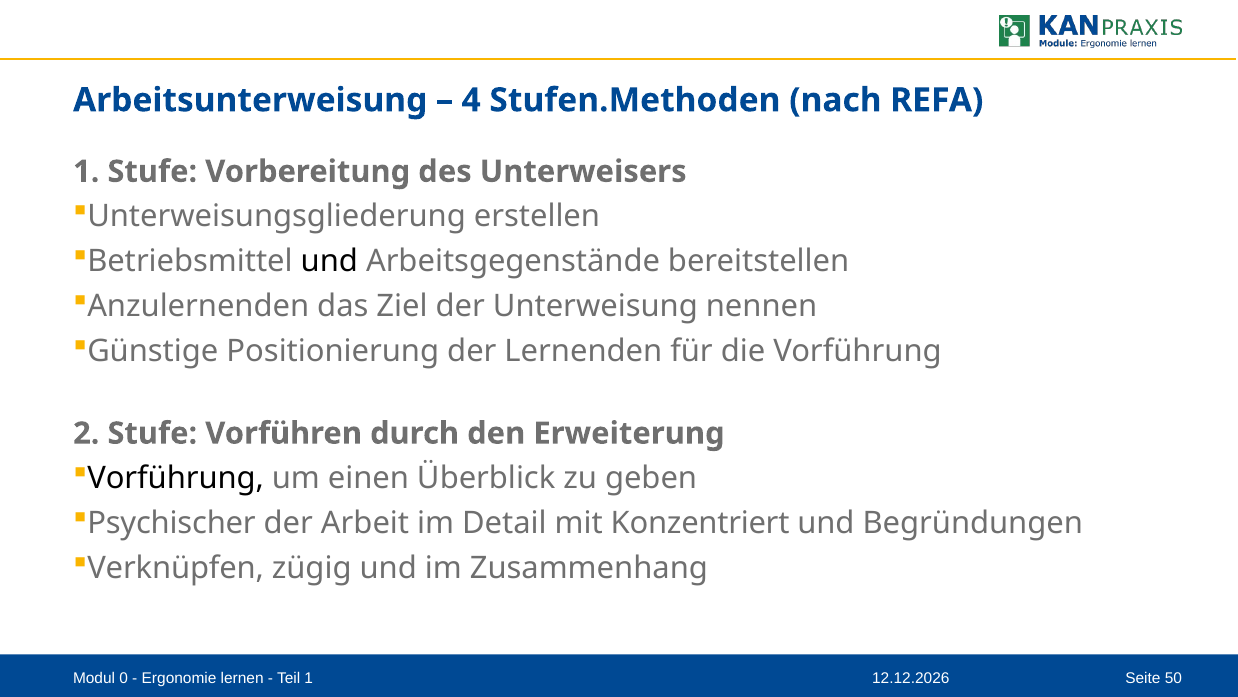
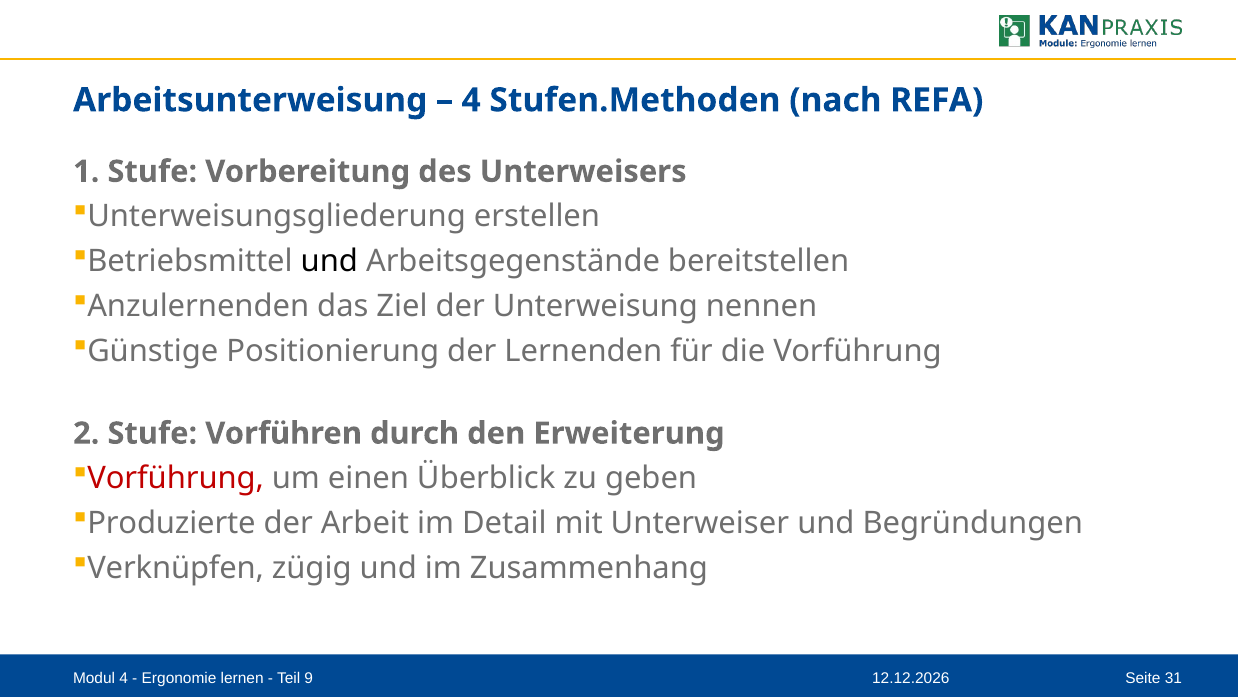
Vorführung colour: black -> red (176, 478)
Psychischer: Psychischer -> Produzierte (171, 523)
Konzentriert: Konzentriert -> Unterweiser (700, 523)
Modul 0: 0 -> 4 (124, 678)
Teil 1: 1 -> 9 (309, 678)
50: 50 -> 31 (1173, 678)
